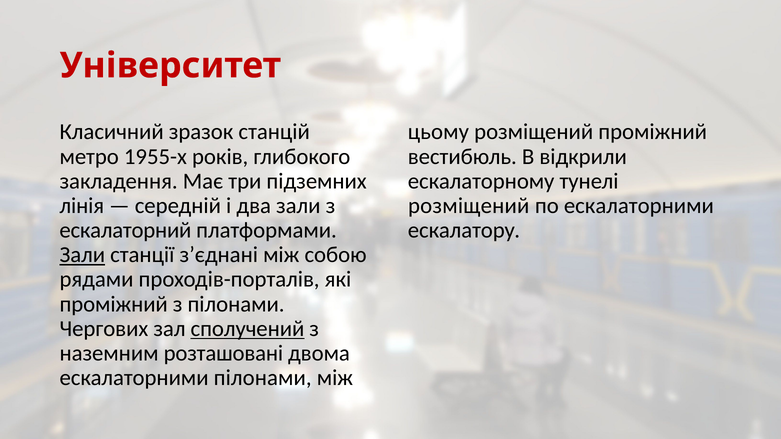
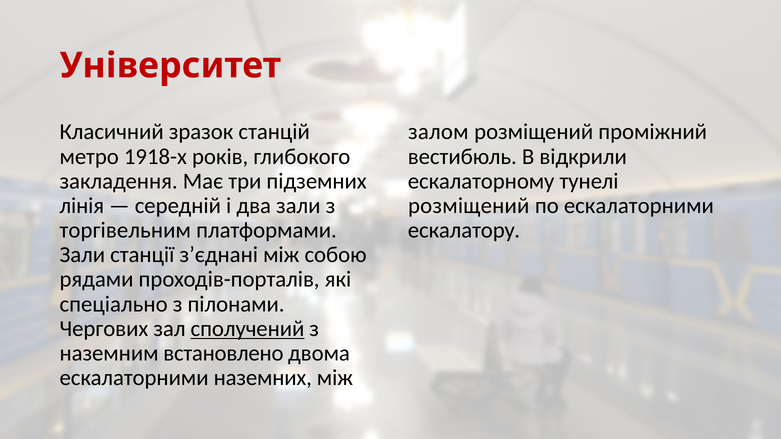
цьому: цьому -> залом (438, 132)
1955-х: 1955-х -> 1918-х (155, 157)
ескалаторний: ескалаторний -> торгівельним (125, 230)
Зали underline: present -> none (82, 255)
проміжний: проміжний -> спеціально (114, 304)
розташовані: розташовані -> встановлено (223, 353)
ескалаторними пілонами: пілонами -> наземних (263, 378)
